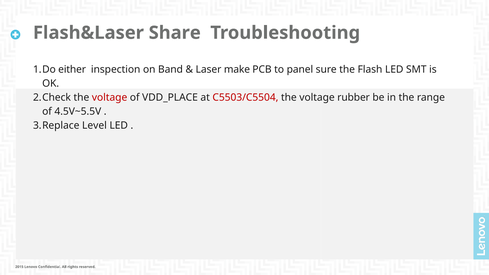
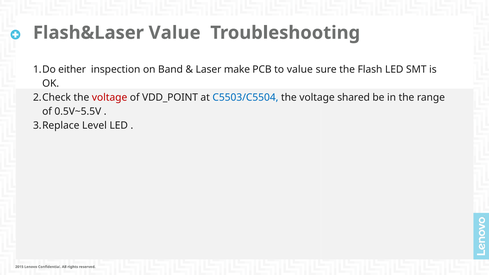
Flash&Laser Share: Share -> Value (175, 33)
to panel: panel -> value (300, 69)
VDD_PLACE: VDD_PLACE -> VDD_POINT (170, 98)
C5503/C5504 colour: red -> blue (245, 98)
rubber: rubber -> shared (354, 98)
4.5V~5.5V: 4.5V~5.5V -> 0.5V~5.5V (78, 112)
